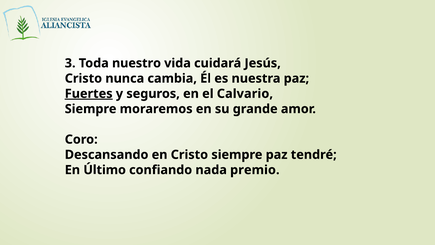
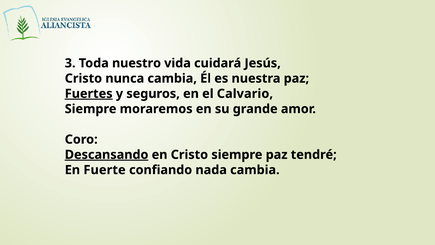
Descansando underline: none -> present (107, 155)
Último: Último -> Fuerte (105, 170)
nada premio: premio -> cambia (255, 170)
